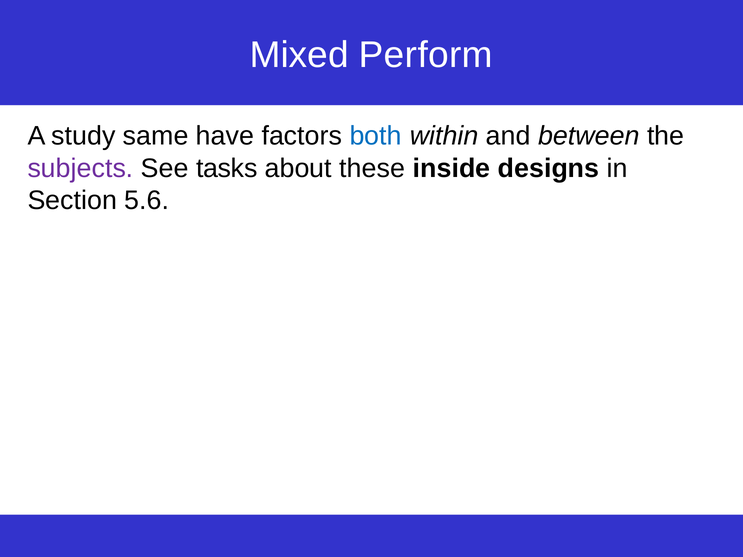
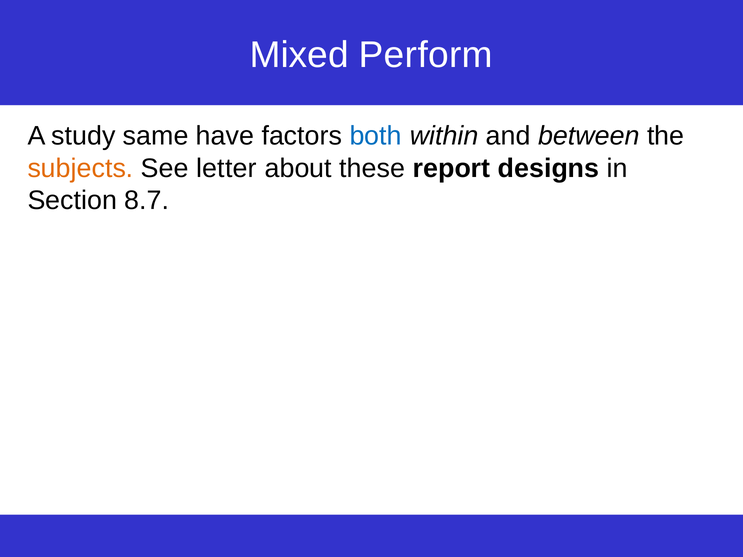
subjects colour: purple -> orange (80, 168)
tasks: tasks -> letter (227, 168)
inside: inside -> report (452, 168)
5.6: 5.6 -> 8.7 (147, 201)
